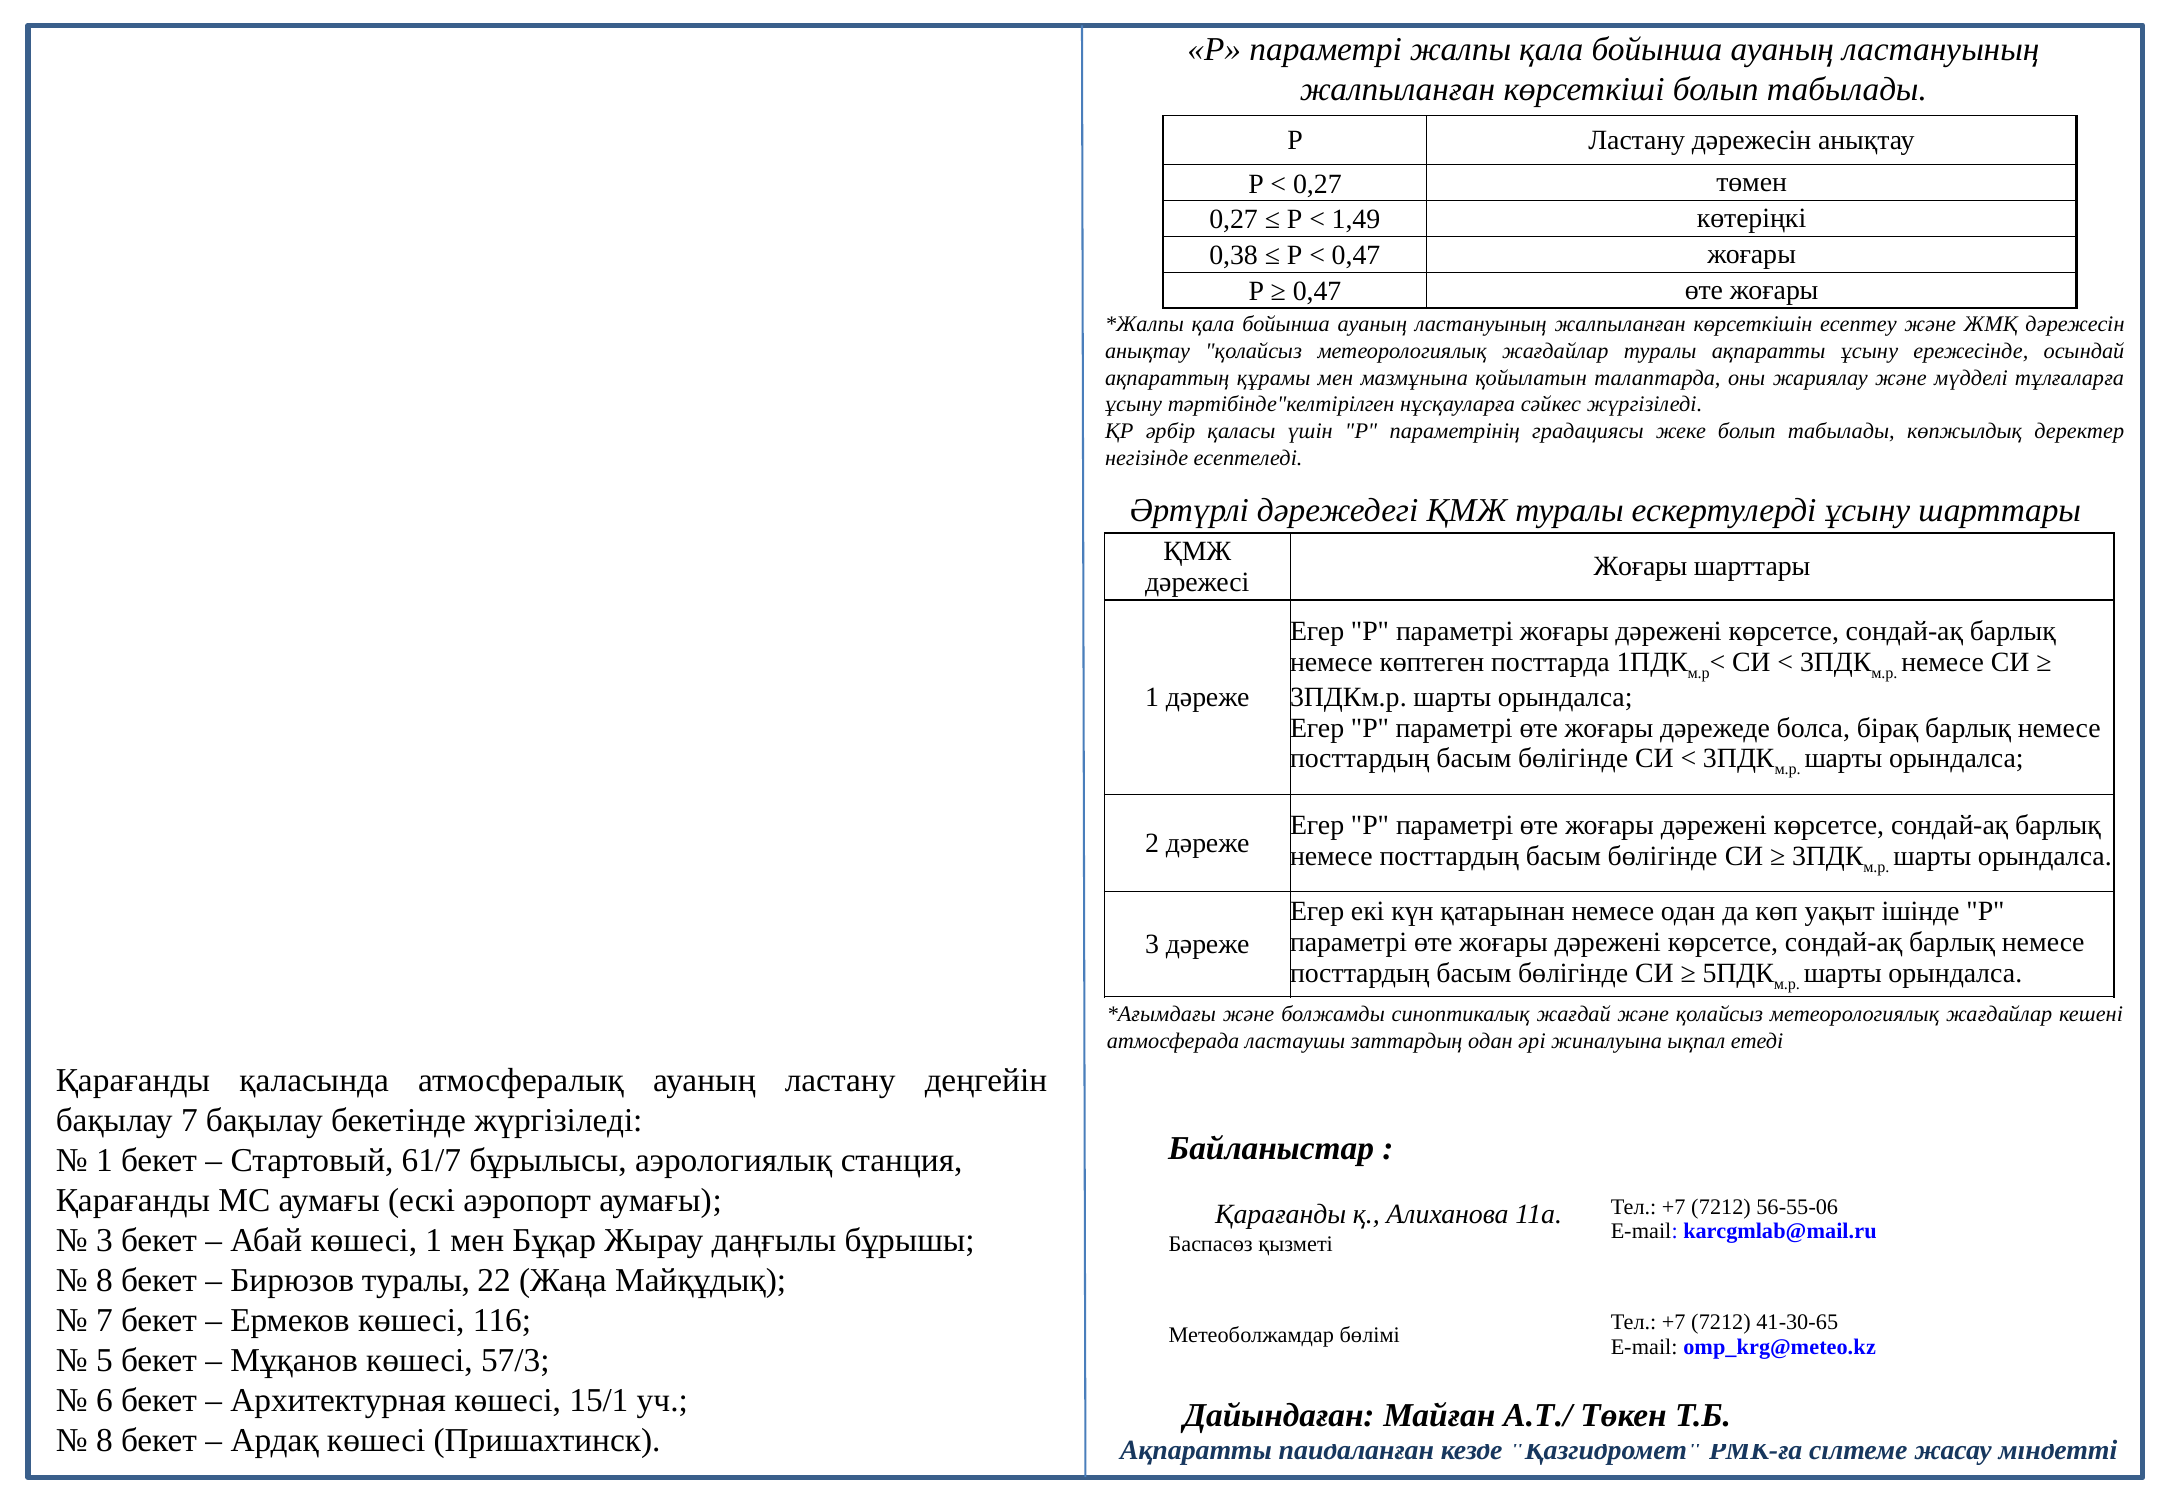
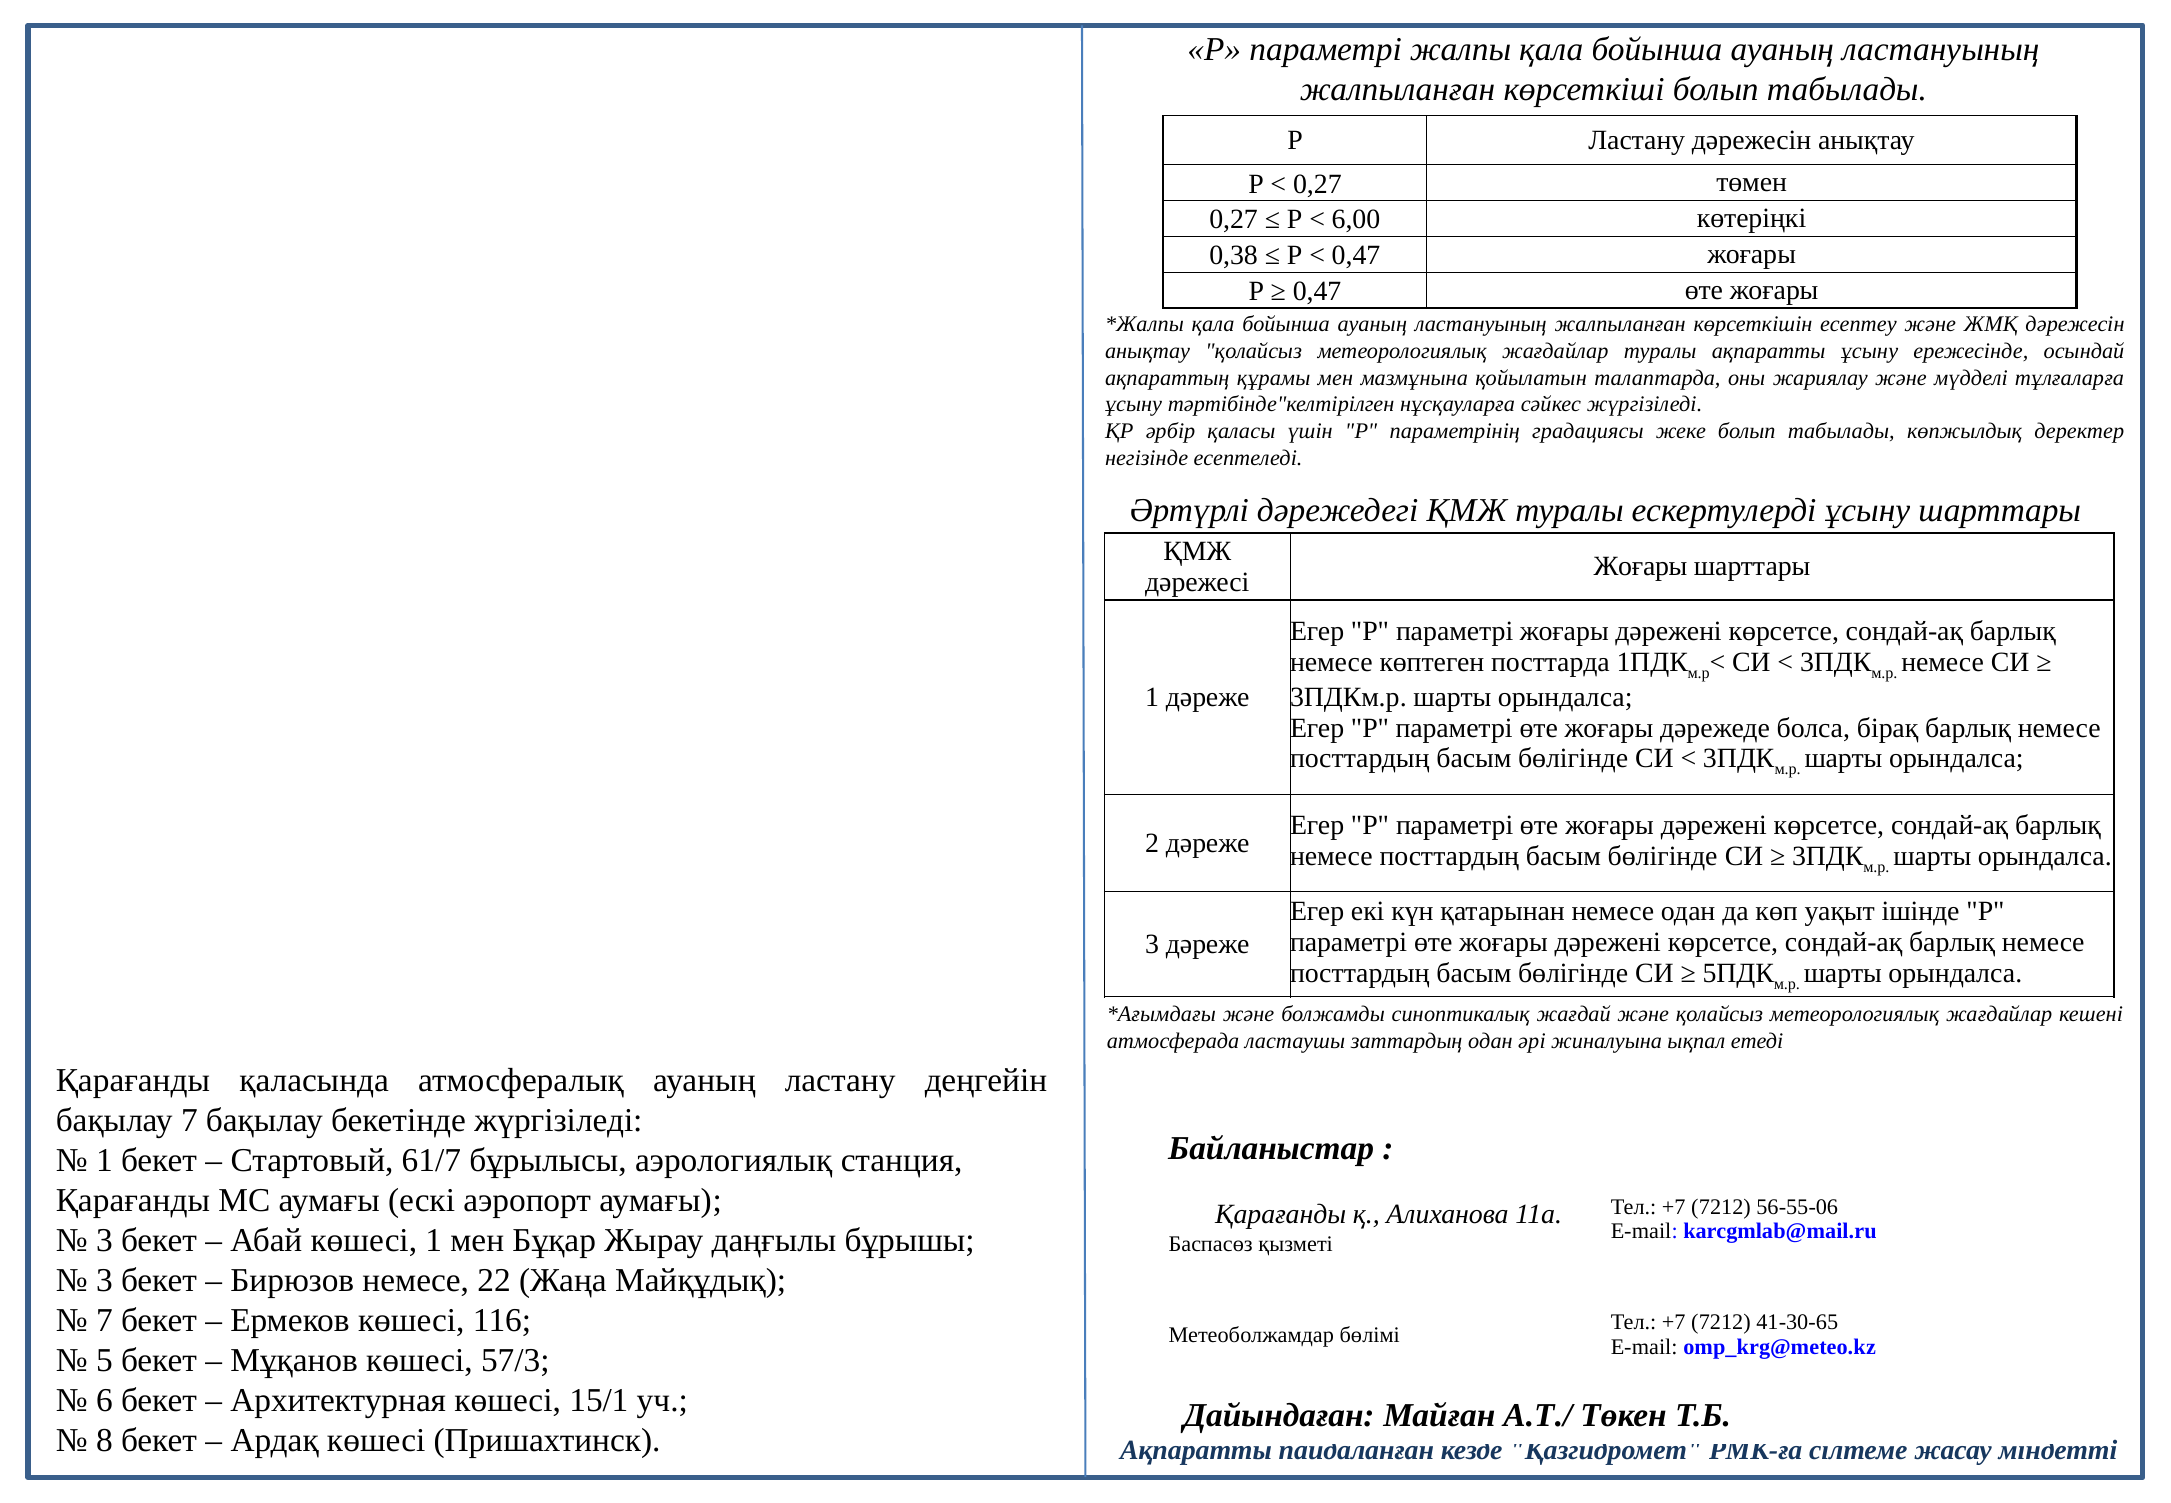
1,49: 1,49 -> 6,00 (1356, 220)
8: 8 -> 3 (104, 1280)
Бирюзов туралы: туралы -> немесе (416, 1280)
